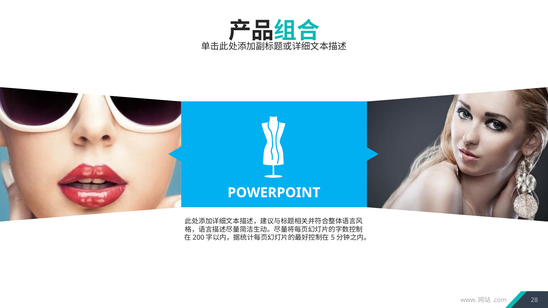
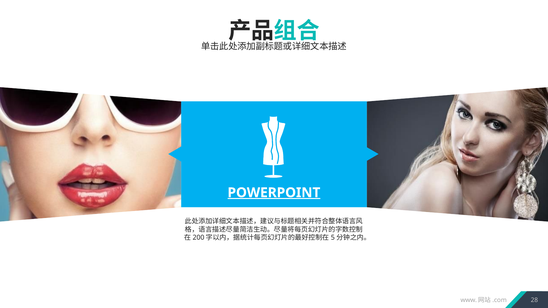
POWERPOINT underline: none -> present (274, 193)
